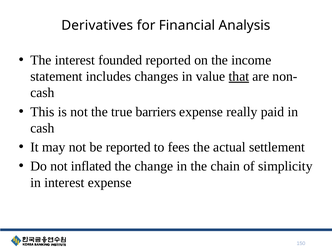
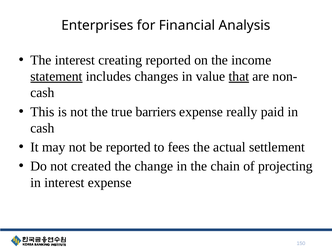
Derivatives: Derivatives -> Enterprises (97, 25)
founded: founded -> creating (120, 60)
statement underline: none -> present (56, 76)
inflated: inflated -> created (91, 166)
simplicity: simplicity -> projecting (285, 166)
